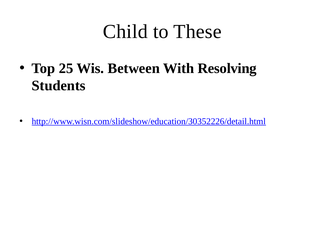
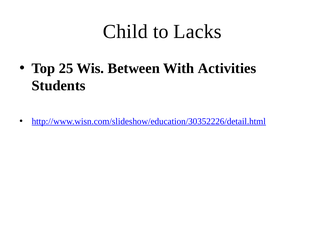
These: These -> Lacks (198, 31)
Resolving: Resolving -> Activities (227, 68)
